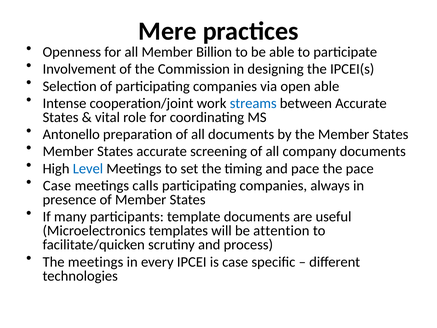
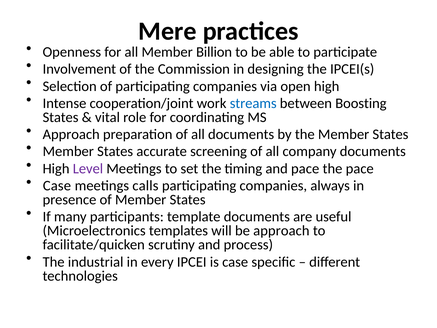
open able: able -> high (327, 86)
between Accurate: Accurate -> Boosting (361, 103)
Antonello: Antonello -> Approach (71, 134)
Level colour: blue -> purple (88, 168)
be attention: attention -> approach (281, 231)
The meetings: meetings -> industrial (96, 262)
